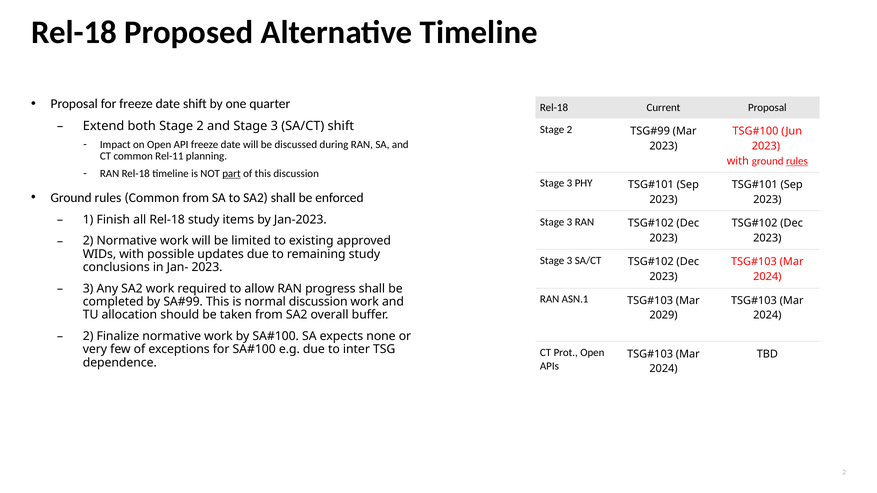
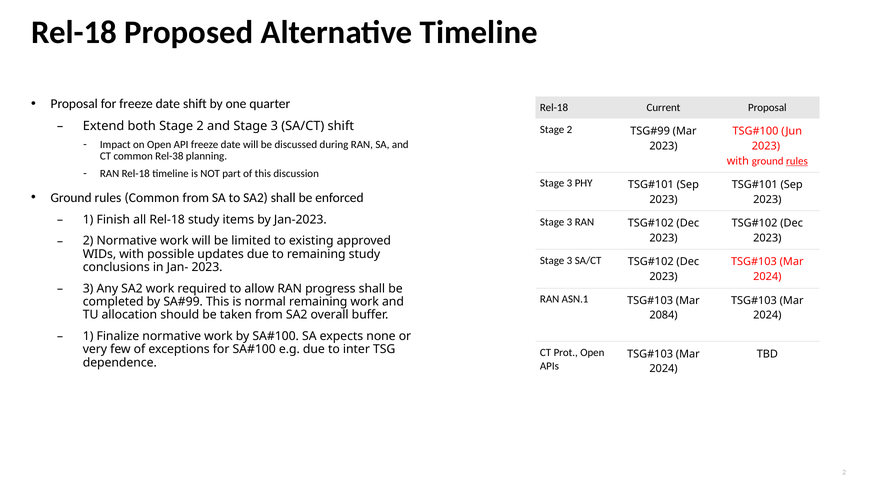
Rel-11: Rel-11 -> Rel-38 (169, 156)
part underline: present -> none (231, 174)
normal discussion: discussion -> remaining (318, 302)
2029: 2029 -> 2084 (664, 315)
2: 2 -> 1 (88, 336)
